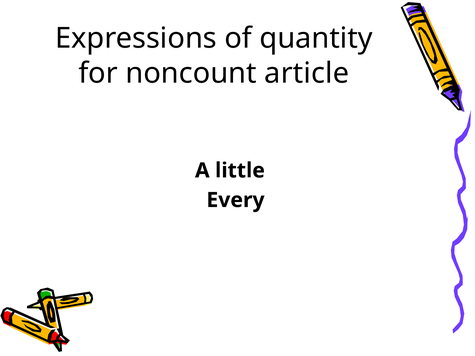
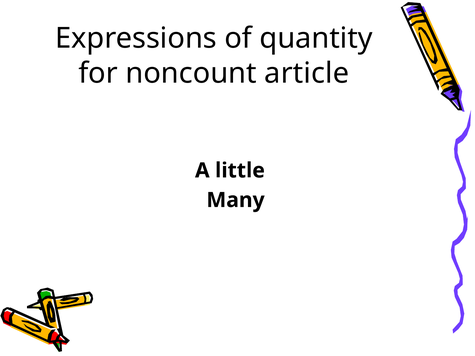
Every: Every -> Many (236, 200)
